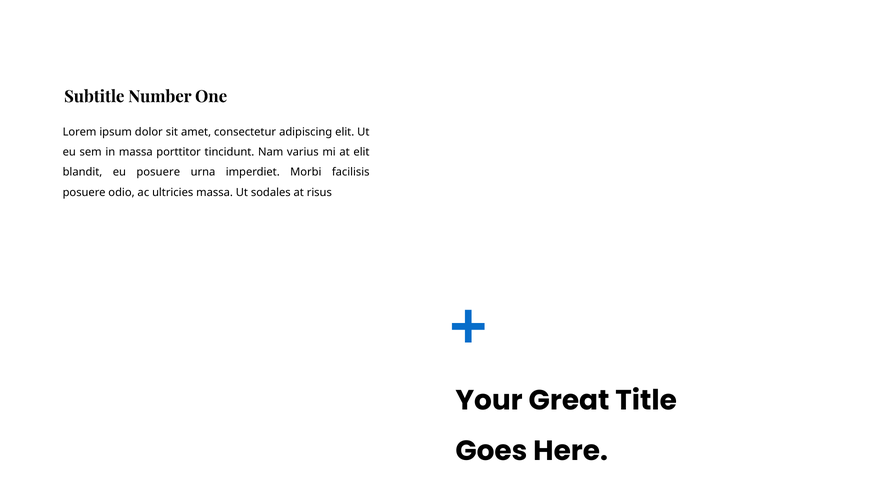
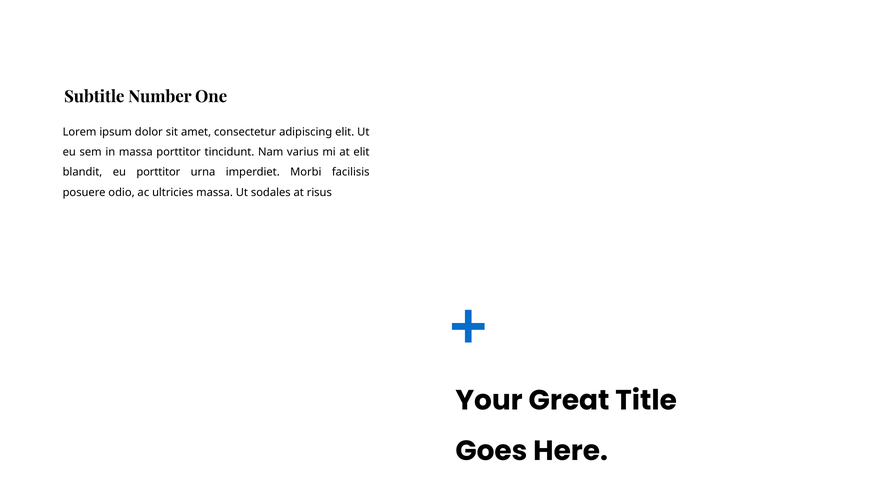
eu posuere: posuere -> porttitor (158, 172)
